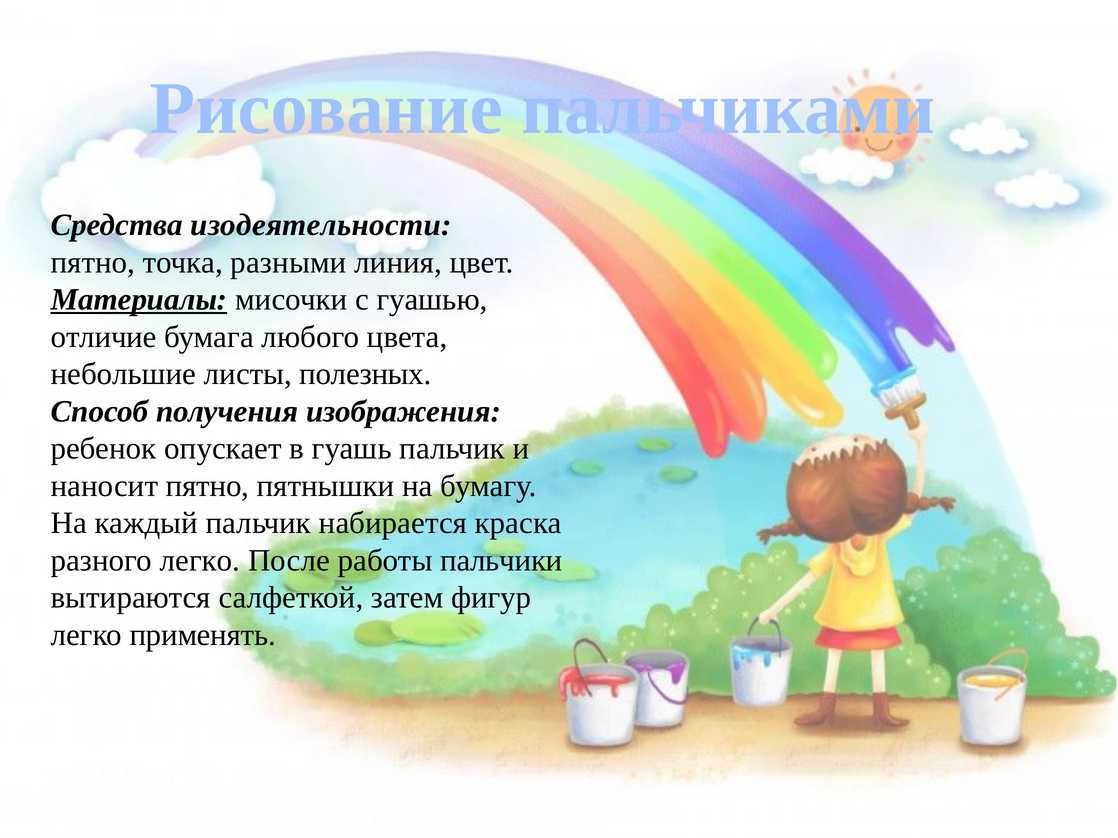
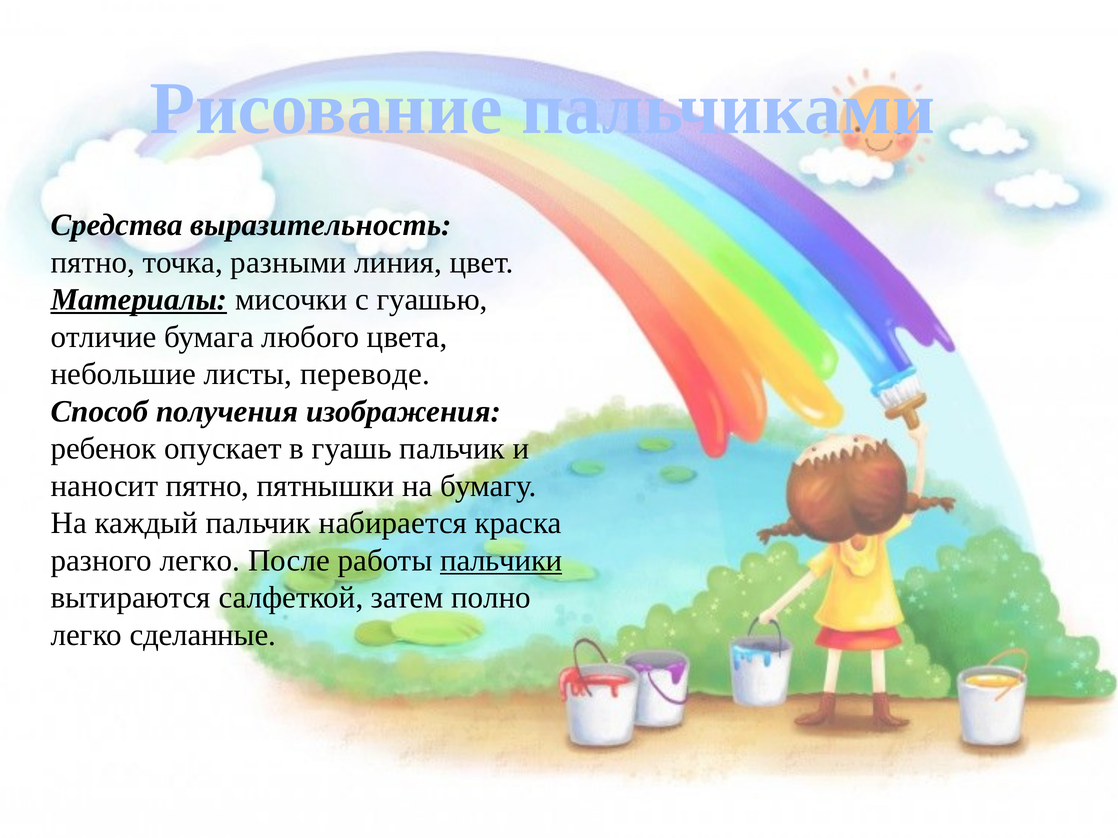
изодеятельности: изодеятельности -> выразительность (321, 225)
полезных: полезных -> переводе (365, 374)
пальчики underline: none -> present (501, 561)
фигур: фигур -> полно (491, 598)
применять: применять -> сделанные (203, 635)
